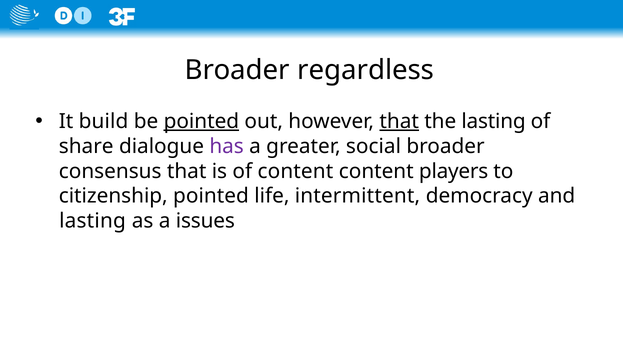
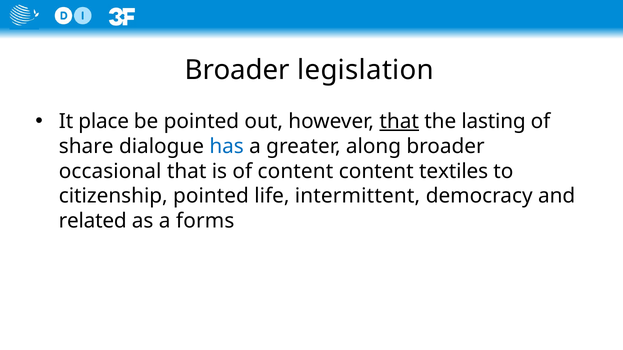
regardless: regardless -> legislation (366, 70)
build: build -> place (104, 122)
pointed underline: present -> none (201, 122)
has colour: purple -> blue (227, 147)
social: social -> along (374, 147)
consensus: consensus -> occasional (110, 171)
players: players -> textiles (454, 171)
lasting: lasting -> related (93, 221)
issues: issues -> forms (205, 221)
